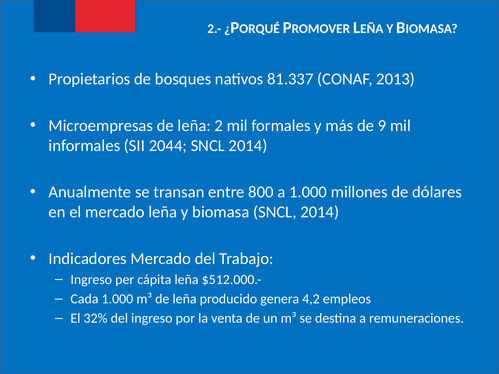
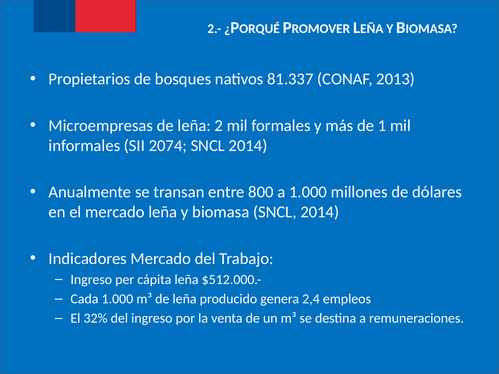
9: 9 -> 1 (382, 126)
2044: 2044 -> 2074 (168, 146)
4,2: 4,2 -> 2,4 (311, 299)
